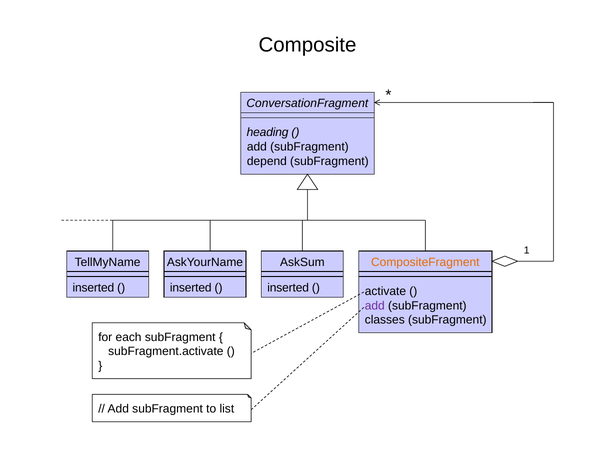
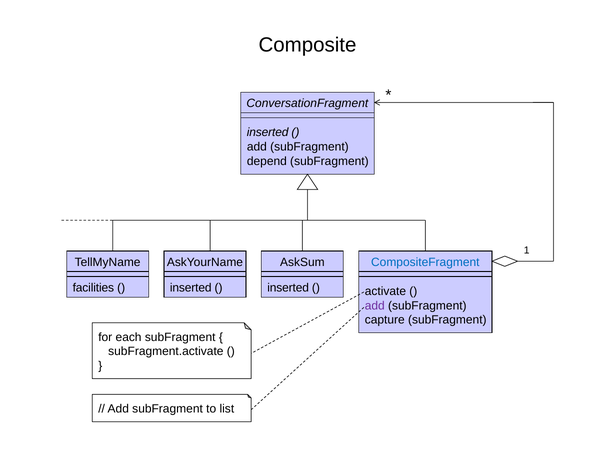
heading: heading -> inserted (268, 132)
CompositeFragment colour: orange -> blue (425, 262)
inserted: inserted -> facilities (93, 288)
classes: classes -> capture (385, 320)
